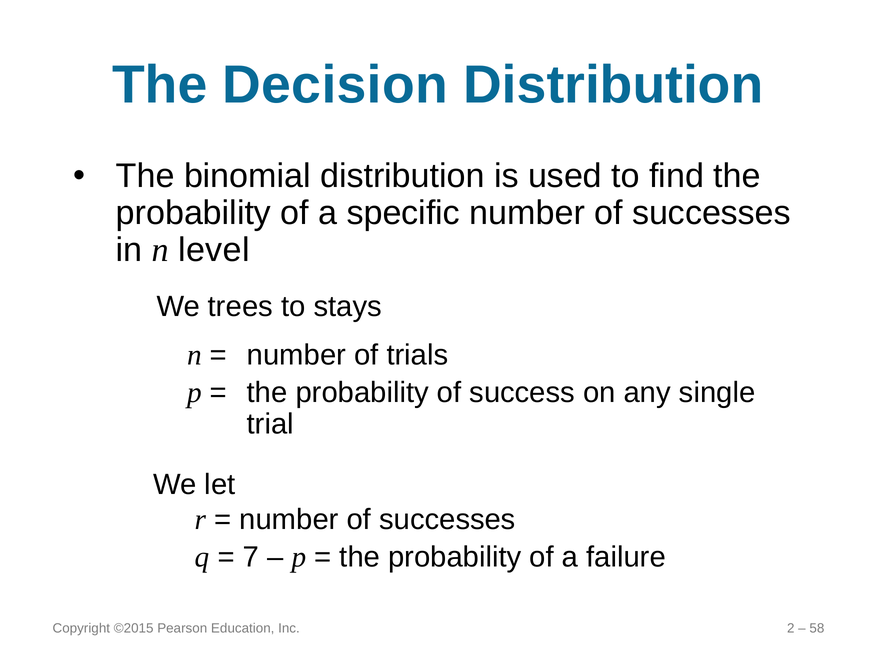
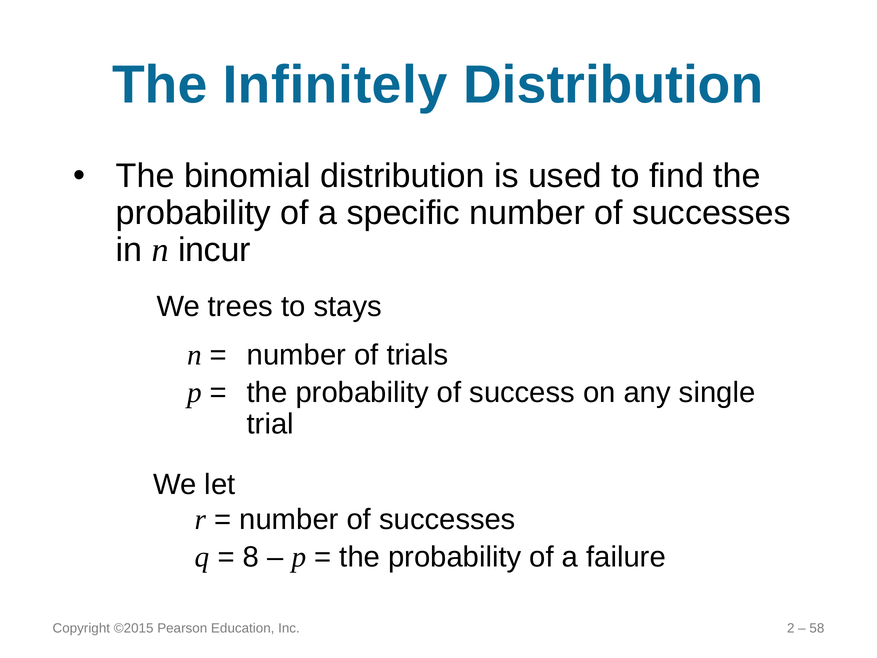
Decision: Decision -> Infinitely (335, 85)
level: level -> incur (214, 250)
7: 7 -> 8 (251, 557)
